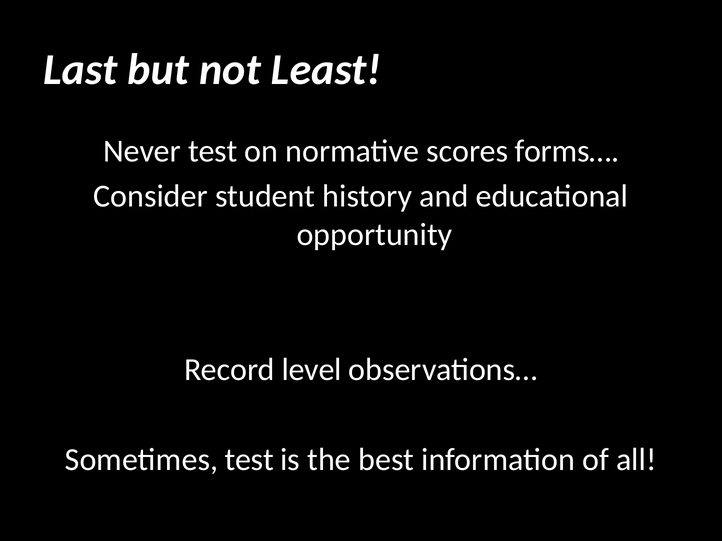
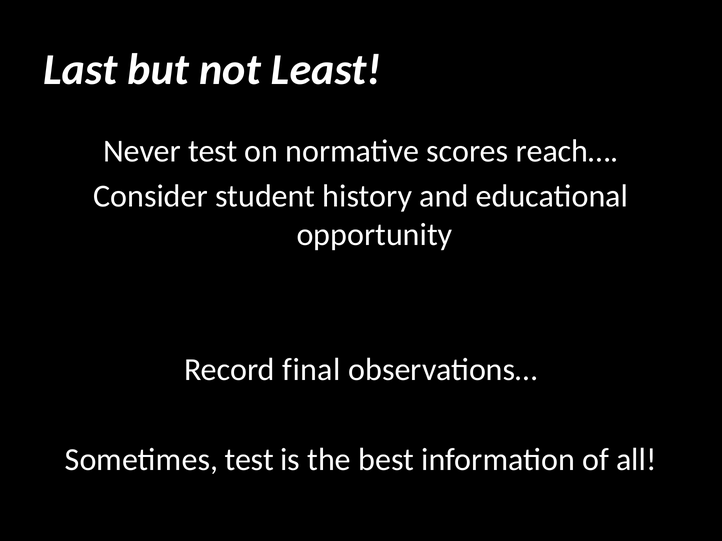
forms…: forms… -> reach… (567, 151)
level: level -> final (311, 370)
